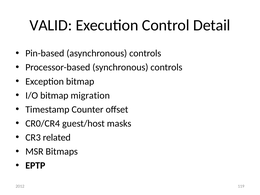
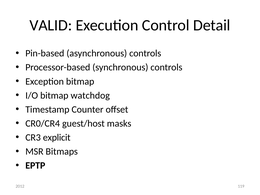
migration: migration -> watchdog (90, 95)
related: related -> explicit (57, 137)
